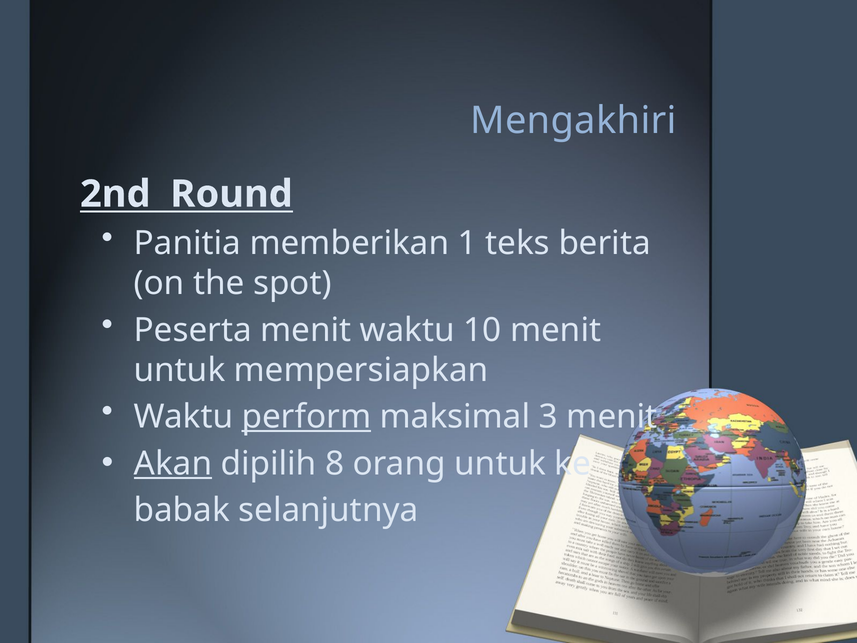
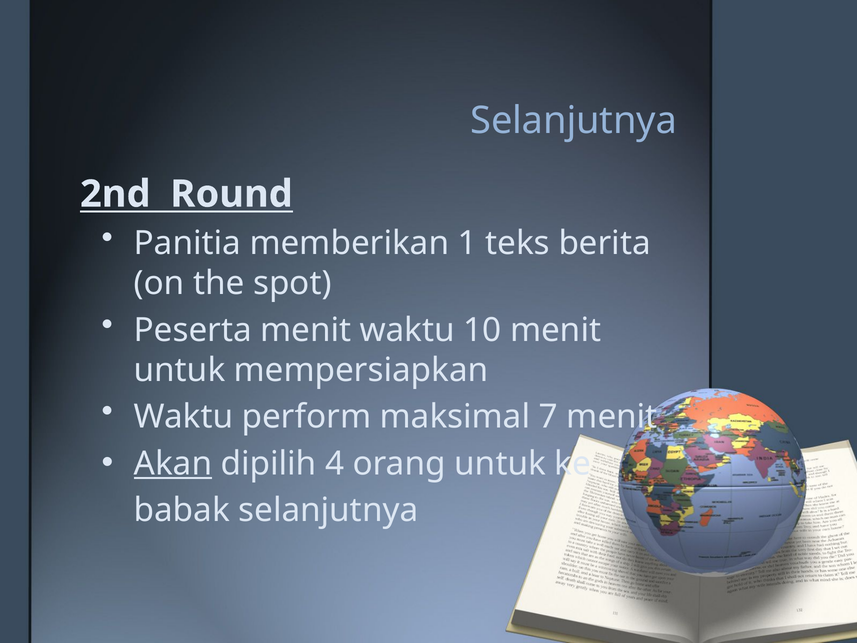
Mengakhiri: Mengakhiri -> Selanjutnya (574, 120)
perform underline: present -> none (306, 417)
3: 3 -> 7 (548, 417)
8: 8 -> 4 (335, 463)
